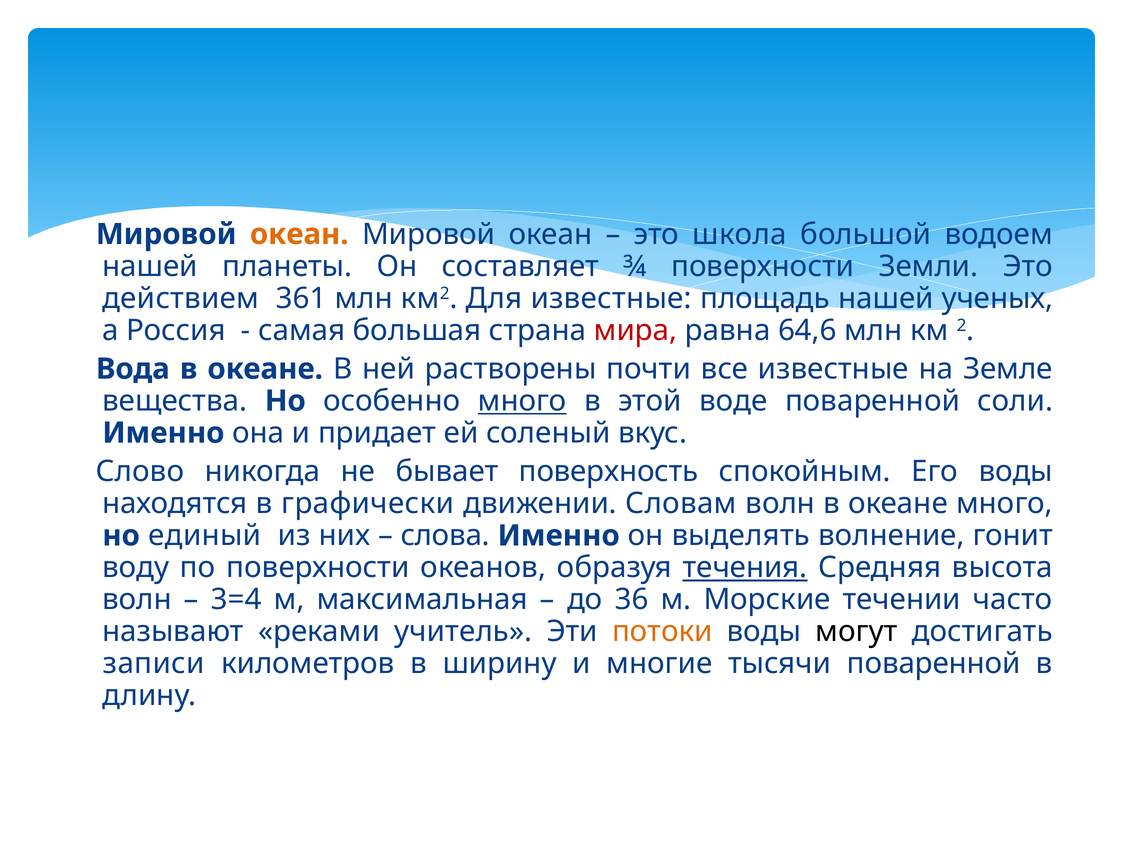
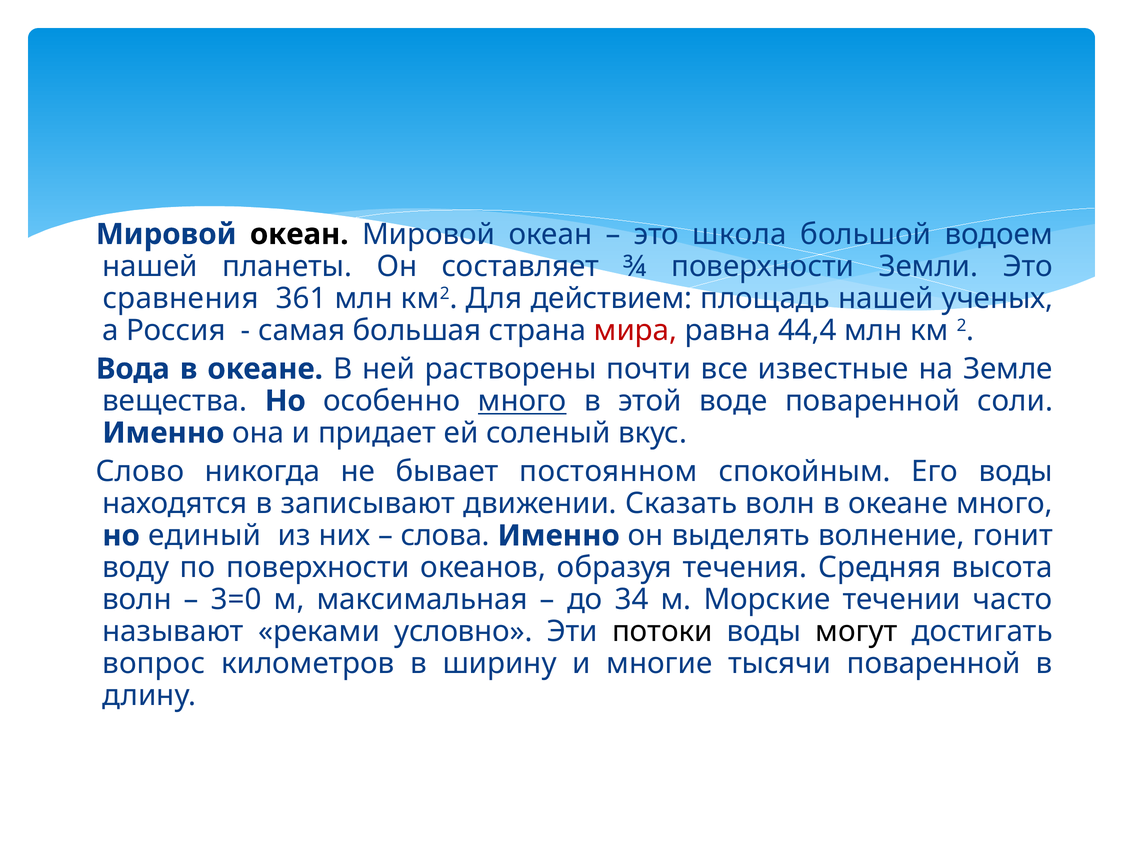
океан colour: orange -> black (299, 234)
действием: действием -> сравнения (181, 298)
Для известные: известные -> действием (611, 298)
64,6: 64,6 -> 44,4 (807, 330)
поверхность: поверхность -> постоянном (608, 471)
графически: графически -> записывают (368, 503)
Словам: Словам -> Сказать (681, 503)
течения underline: present -> none (745, 567)
3=4: 3=4 -> 3=0 (236, 599)
36: 36 -> 34 (632, 599)
учитель: учитель -> условно (463, 631)
потоки colour: orange -> black (662, 631)
записи: записи -> вопрос (154, 663)
